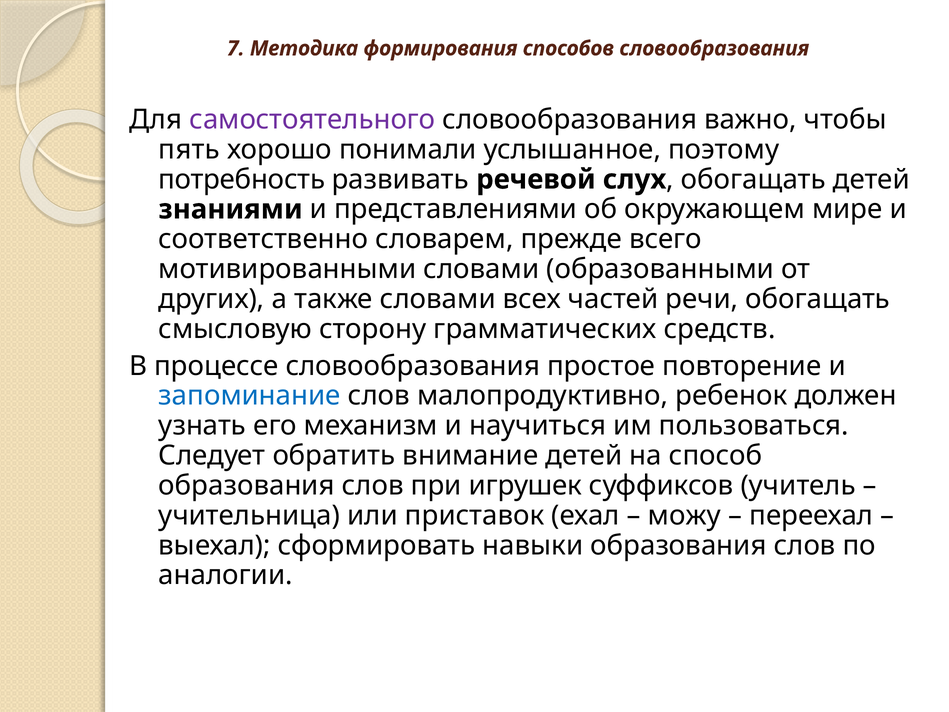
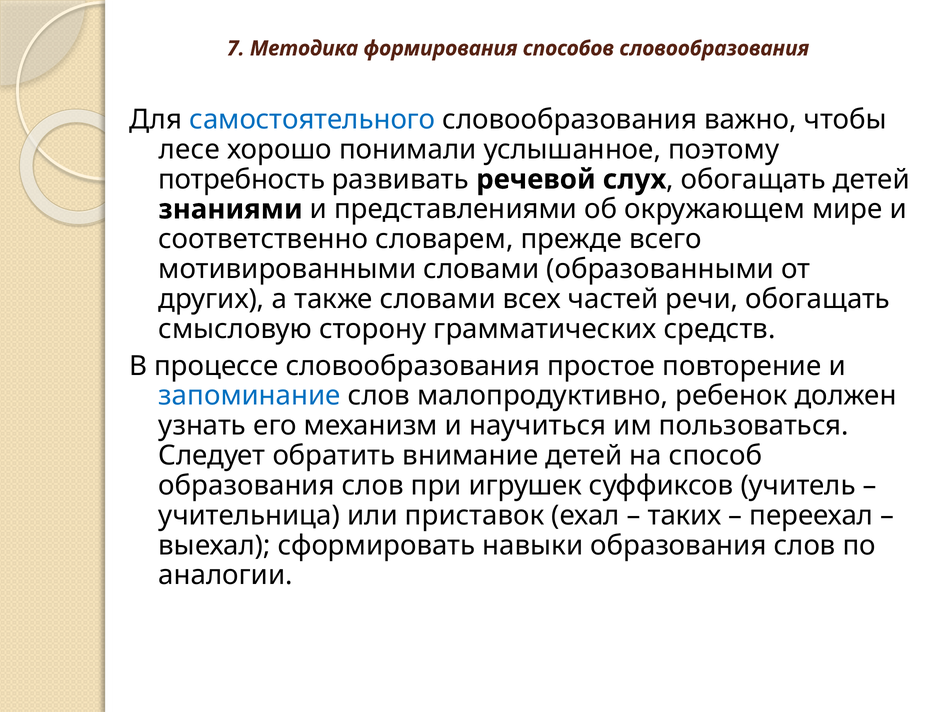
самостоятельного colour: purple -> blue (312, 120)
пять: пять -> лесе (189, 150)
можу: можу -> таких (685, 515)
